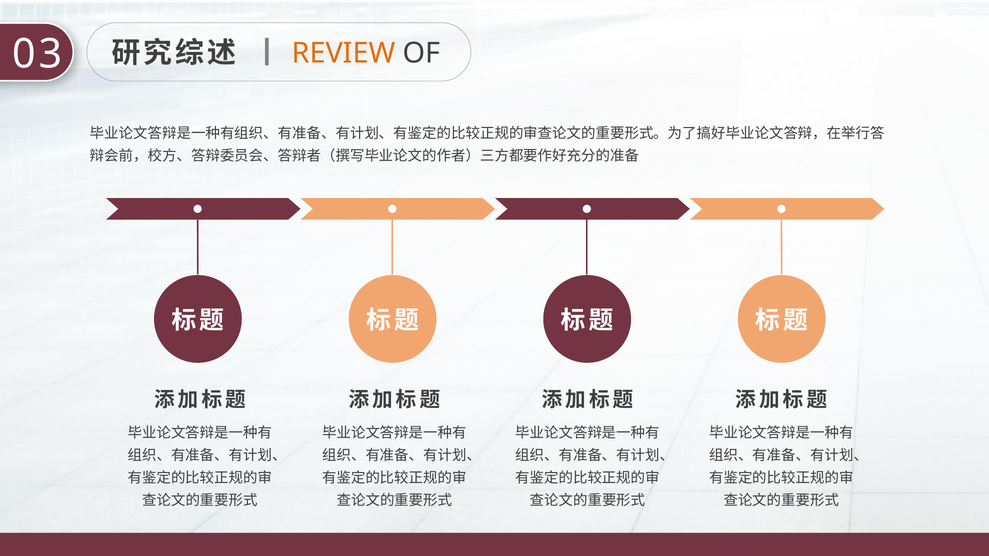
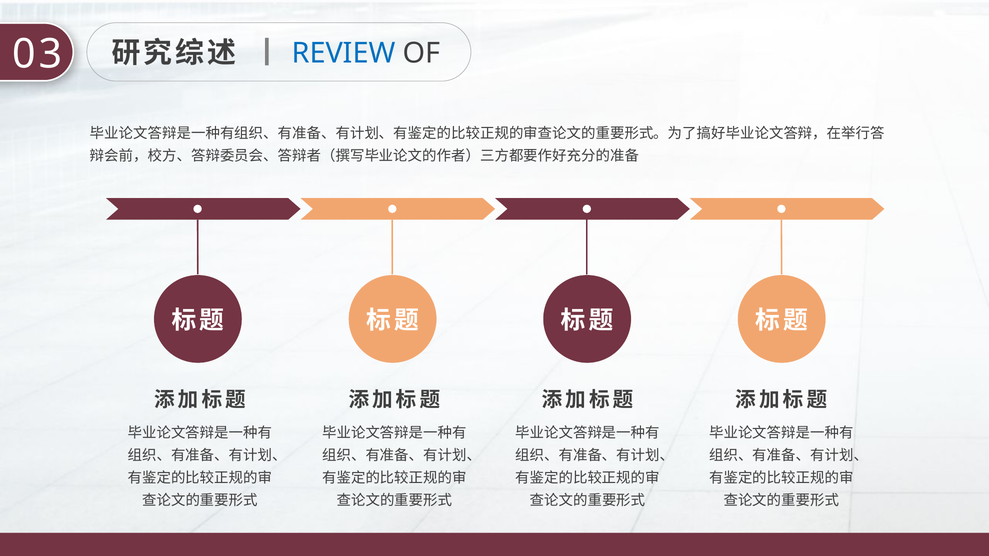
REVIEW colour: orange -> blue (344, 53)
